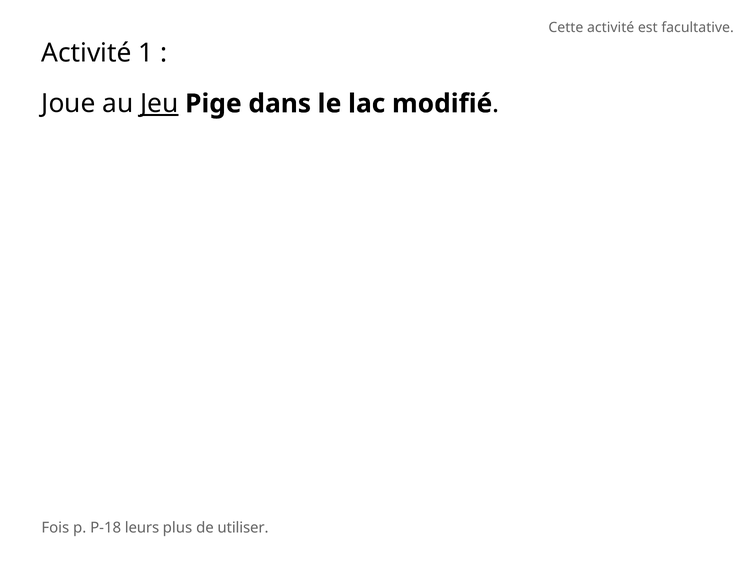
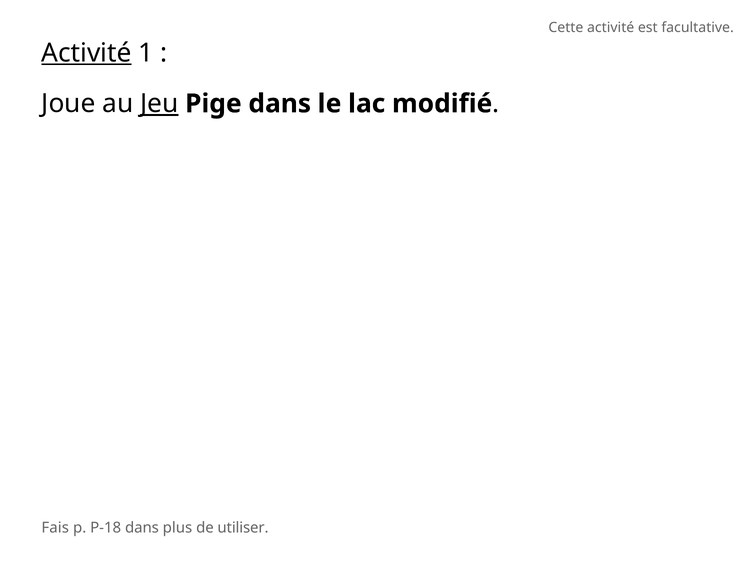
Activité underline: none -> present (86, 53)
Fois: Fois -> Fais (55, 528)
P-18 leurs: leurs -> dans (142, 528)
